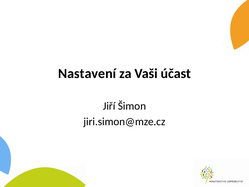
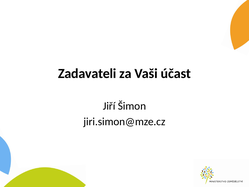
Nastavení: Nastavení -> Zadavateli (87, 73)
